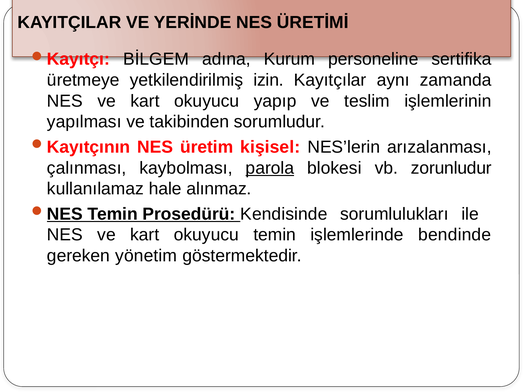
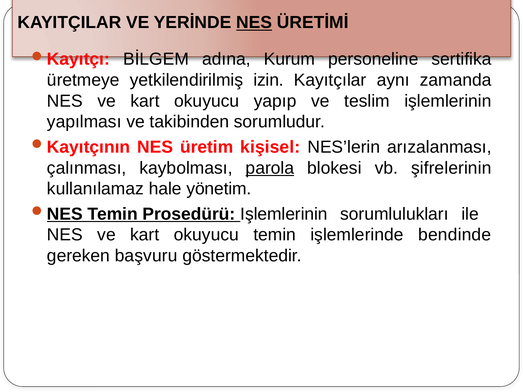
NES underline: none -> present (254, 23)
zorunludur: zorunludur -> şifrelerinin (451, 168)
alınmaz: alınmaz -> yönetim (219, 189)
Prosedürü Kendisinde: Kendisinde -> Işlemlerinin (284, 214)
yönetim: yönetim -> başvuru (146, 256)
